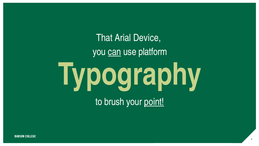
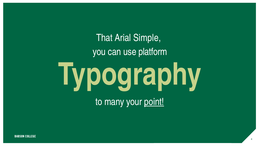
Device: Device -> Simple (147, 38)
can underline: present -> none (114, 52)
brush: brush -> many (114, 102)
